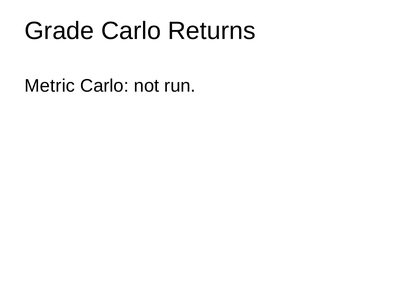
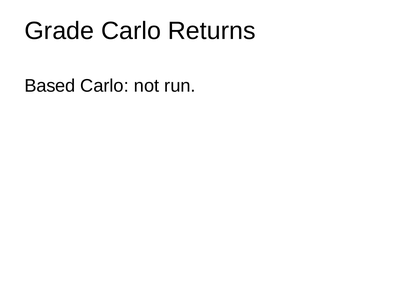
Metric: Metric -> Based (50, 86)
